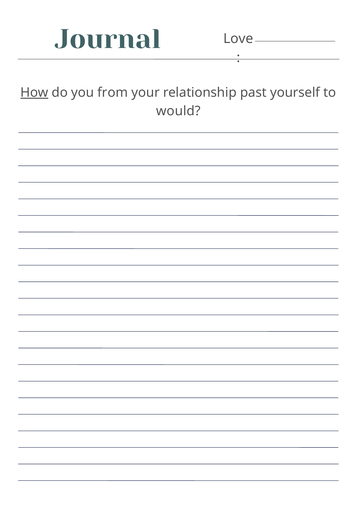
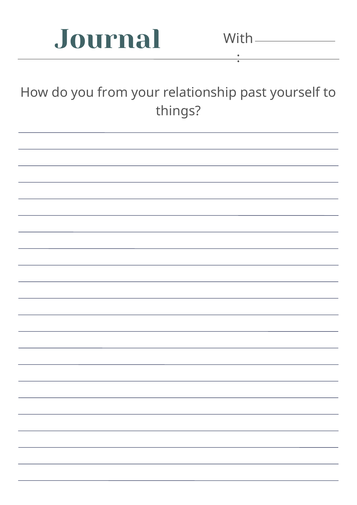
Love: Love -> With (238, 39)
How underline: present -> none (34, 93)
would: would -> things (178, 111)
